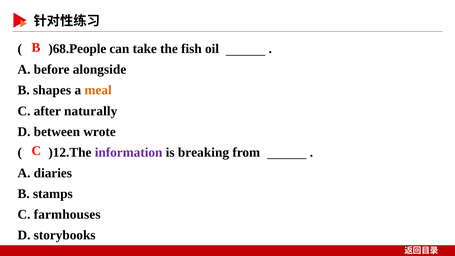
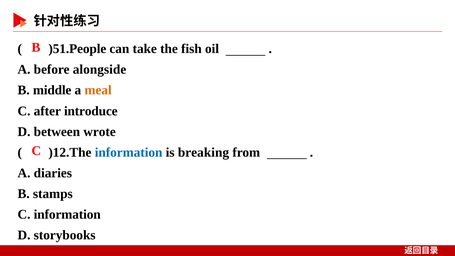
)68.People: )68.People -> )51.People (77, 49)
shapes: shapes -> middle (52, 90)
naturally: naturally -> introduce (91, 111)
information colour: purple -> blue (129, 152)
C farmhouses: farmhouses -> information (67, 214)
